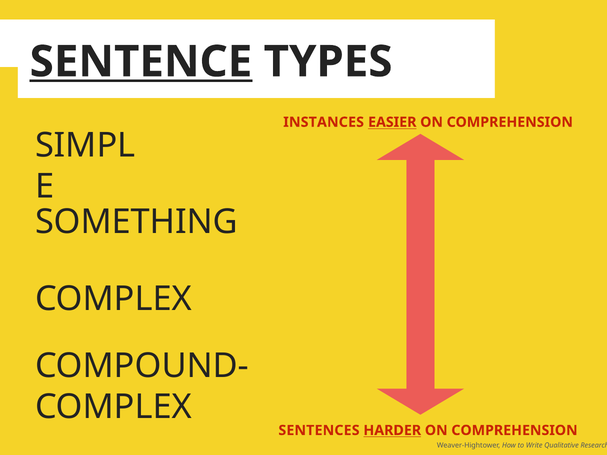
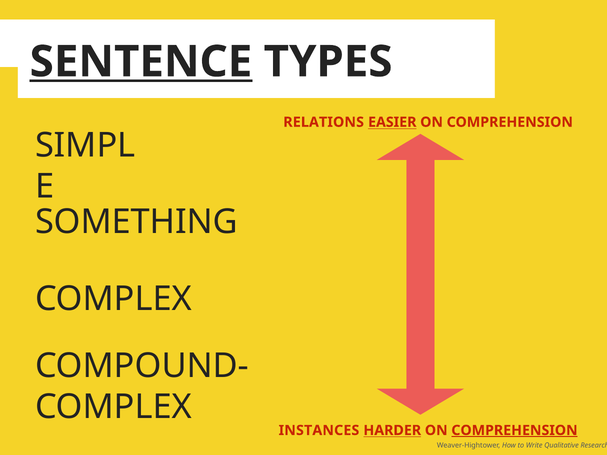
INSTANCES: INSTANCES -> RELATIONS (324, 122)
SENTENCES: SENTENCES -> INSTANCES (319, 431)
COMPREHENSION underline: none -> present (514, 431)
